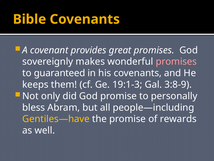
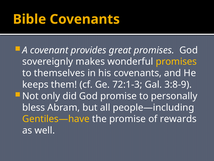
promises colour: pink -> yellow (176, 61)
guaranteed: guaranteed -> themselves (59, 73)
19:1-3: 19:1-3 -> 72:1-3 (127, 84)
